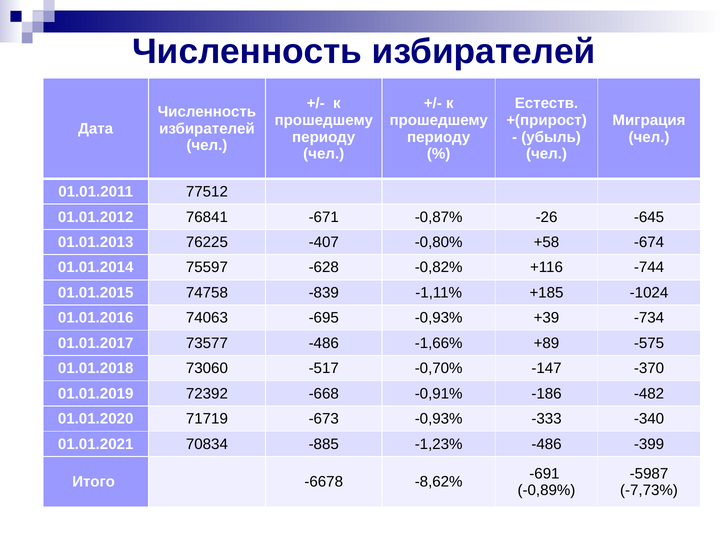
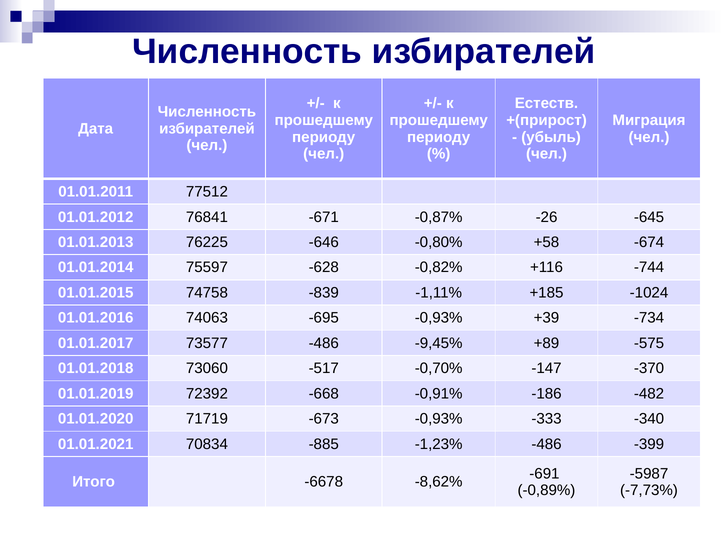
-407: -407 -> -646 (324, 242)
-1,66%: -1,66% -> -9,45% (439, 343)
